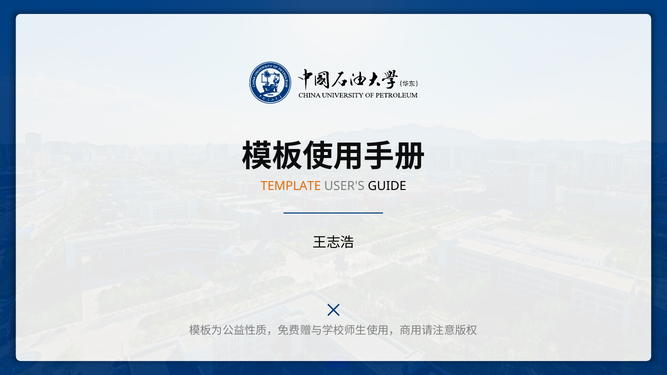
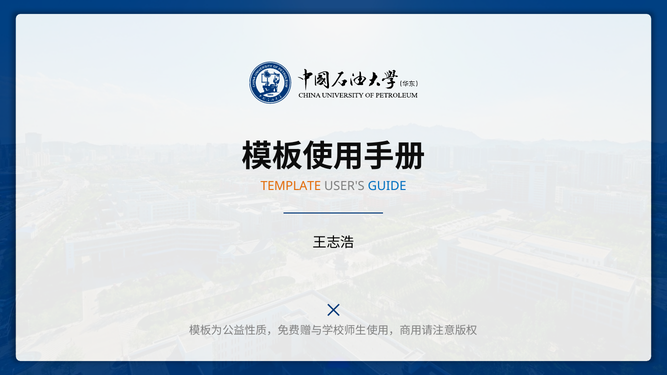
GUIDE colour: black -> blue (387, 186)
